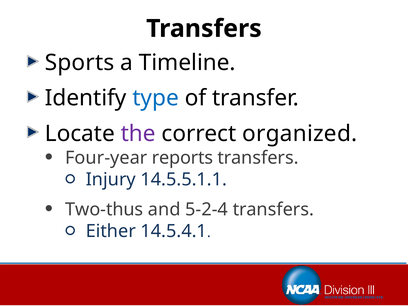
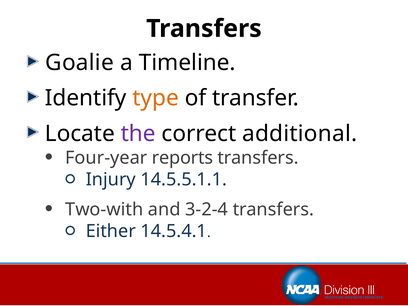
Sports: Sports -> Goalie (80, 63)
type colour: blue -> orange (156, 98)
organized: organized -> additional (300, 134)
Two-thus: Two-thus -> Two-with (104, 209)
5-2-4: 5-2-4 -> 3-2-4 (207, 209)
